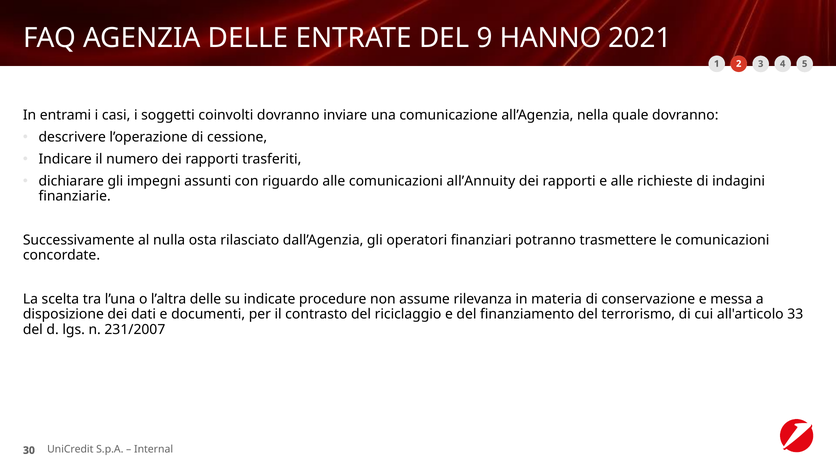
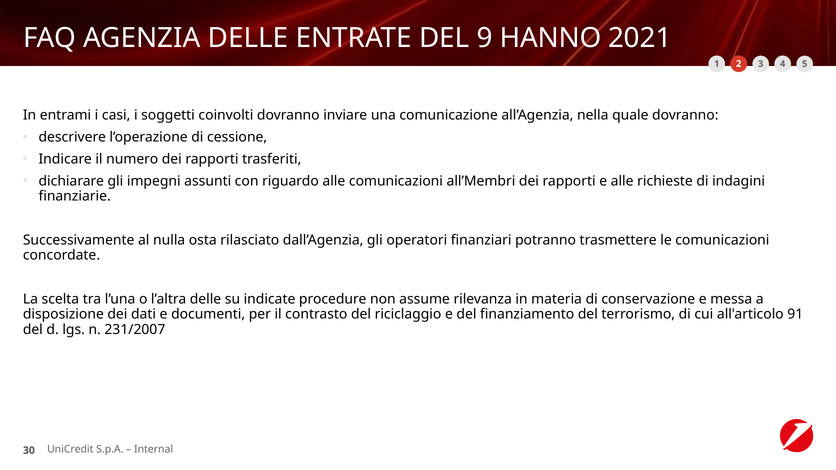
all’Annuity: all’Annuity -> all’Membri (481, 181)
33: 33 -> 91 (795, 315)
